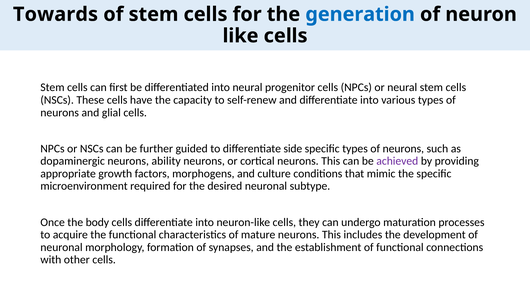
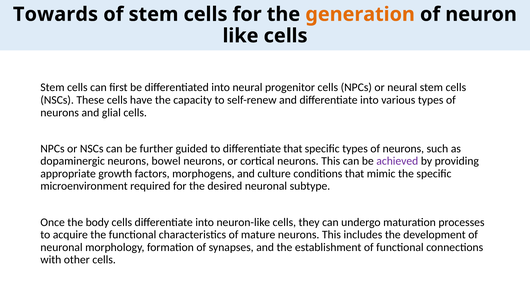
generation colour: blue -> orange (360, 14)
differentiate side: side -> that (293, 149)
ability: ability -> bowel (166, 161)
